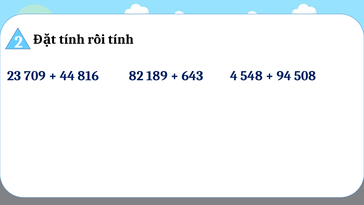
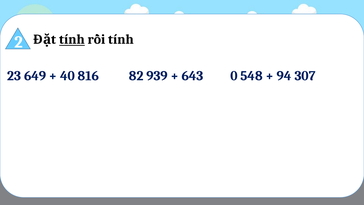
tính underline: none -> present (72, 39)
709: 709 -> 649 (35, 76)
44: 44 -> 40 (67, 76)
189: 189 -> 939 (157, 76)
4: 4 -> 0 (234, 76)
508: 508 -> 307 (305, 76)
